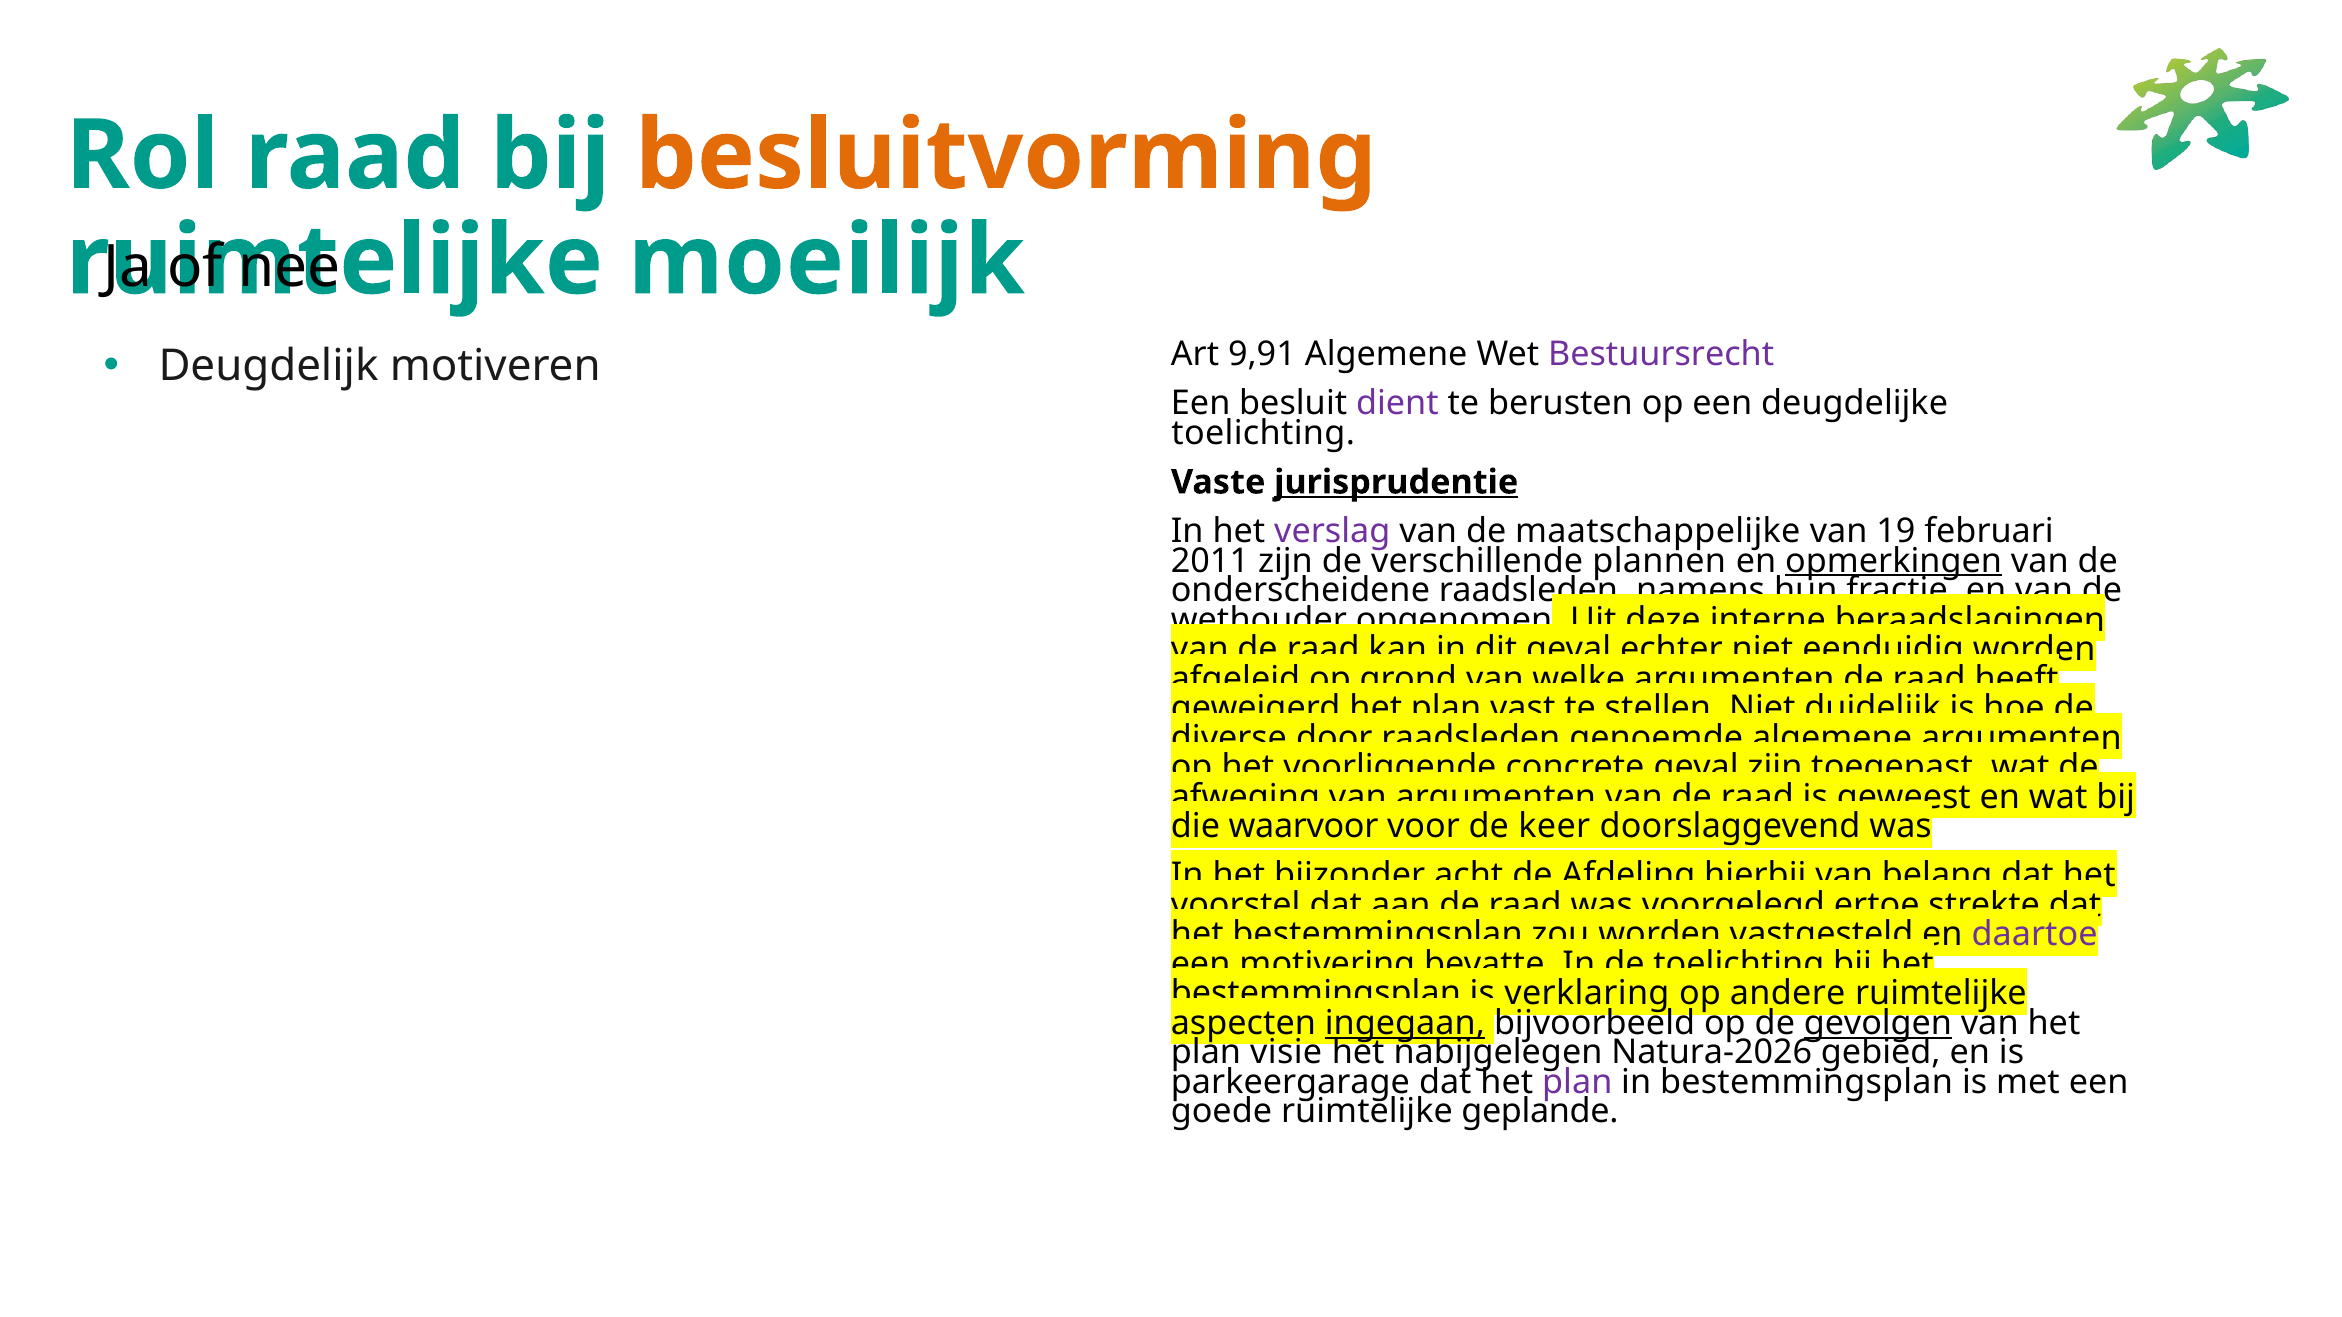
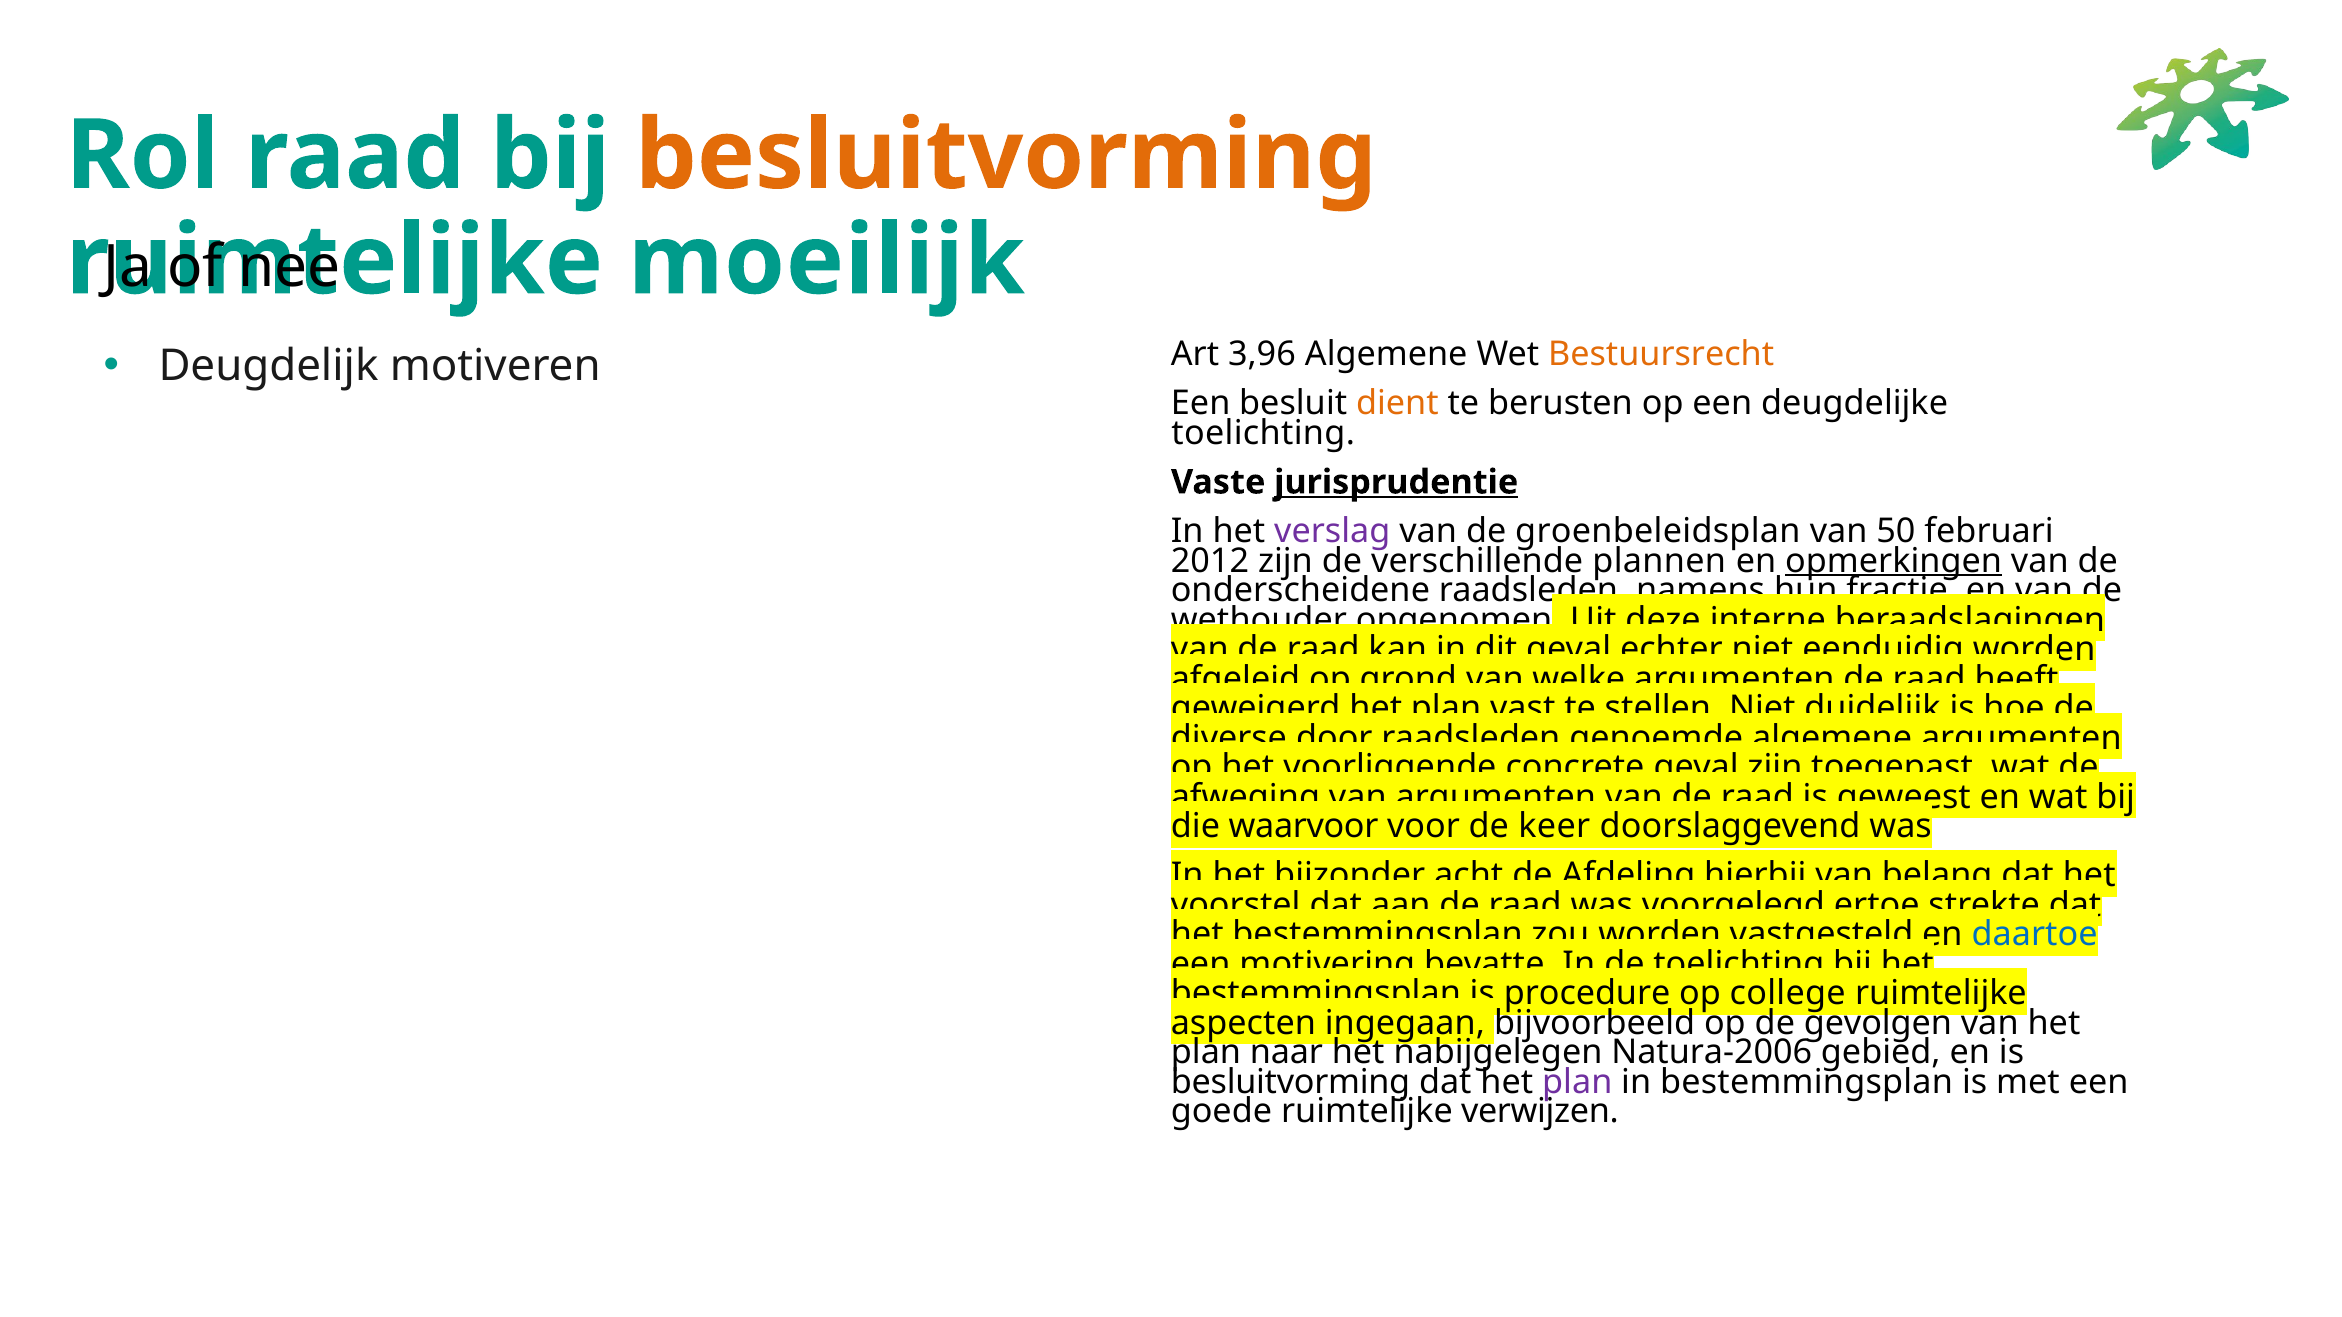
9,91: 9,91 -> 3,96 (1262, 355)
Bestuursrecht colour: purple -> orange (1661, 355)
dient colour: purple -> orange (1397, 404)
maatschappelijke: maatschappelijke -> groenbeleidsplan (1658, 531)
19: 19 -> 50 (1896, 531)
2011: 2011 -> 2012 (1210, 561)
daartoe colour: purple -> blue (2035, 935)
verklaring: verklaring -> procedure (1587, 994)
andere: andere -> college (1788, 994)
ingegaan underline: present -> none (1405, 1023)
gevolgen underline: present -> none (1878, 1023)
visie: visie -> naar (1286, 1053)
Natura-2026: Natura-2026 -> Natura-2006 (1712, 1053)
parkeergarage: parkeergarage -> besluitvorming (1291, 1082)
geplande: geplande -> verwijzen (1540, 1112)
